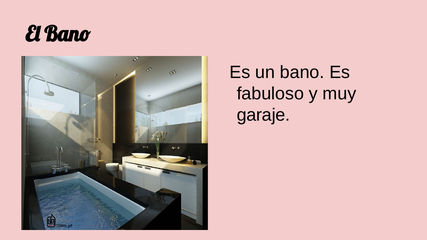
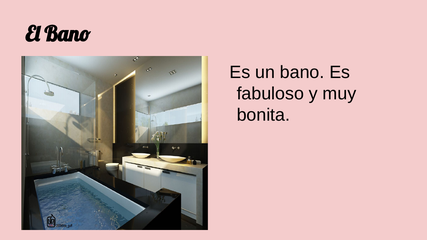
garaje: garaje -> bonita (263, 115)
